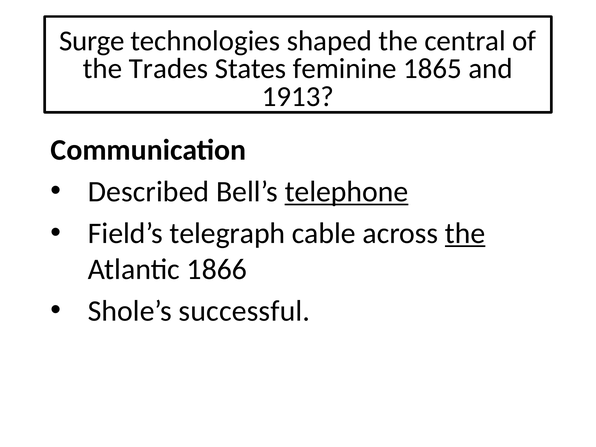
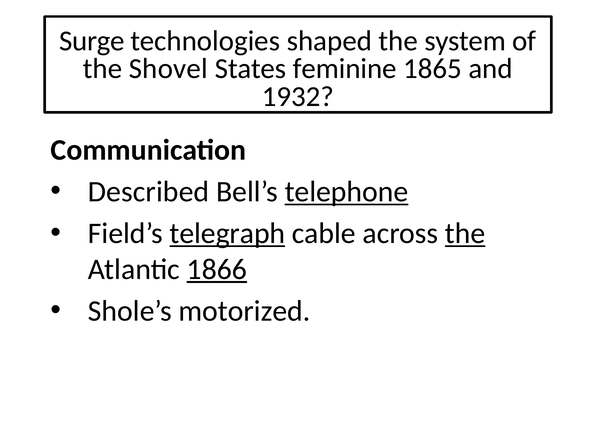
central: central -> system (465, 41)
Trades: Trades -> Shovel (168, 69)
1913: 1913 -> 1932 (298, 97)
telegraph underline: none -> present (227, 233)
1866 underline: none -> present (217, 269)
successful: successful -> motorized (244, 311)
